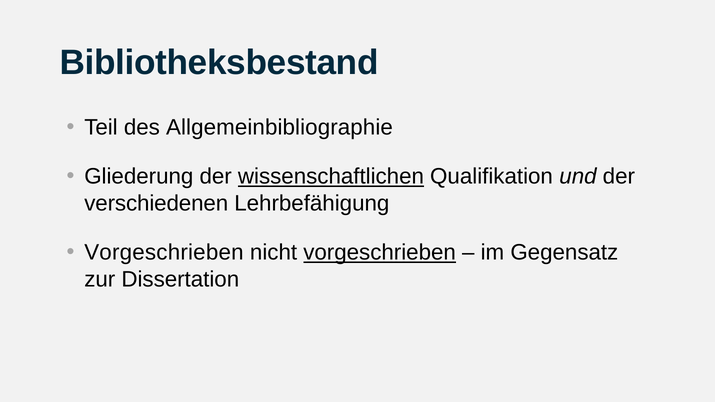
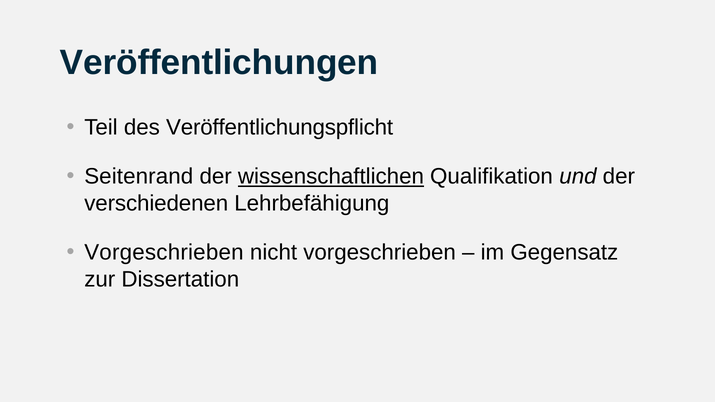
Bibliotheksbestand: Bibliotheksbestand -> Veröffentlichungen (219, 62)
Allgemeinbibliographie: Allgemeinbibliographie -> Veröffentlichungspflicht (280, 128)
Gliederung: Gliederung -> Seitenrand (139, 177)
vorgeschrieben underline: present -> none (380, 253)
